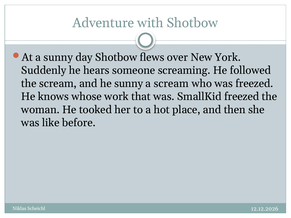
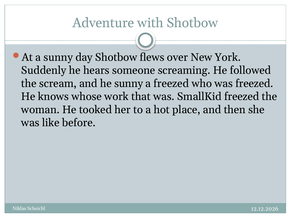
a scream: scream -> freezed (171, 84)
